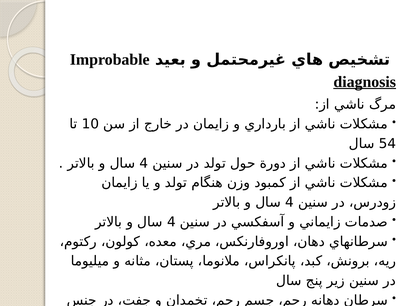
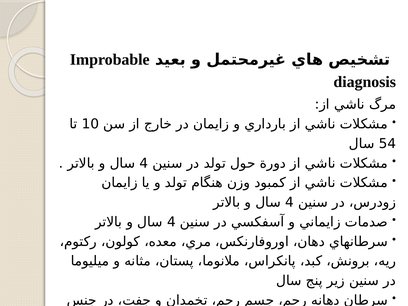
diagnosis underline: present -> none (365, 82)
